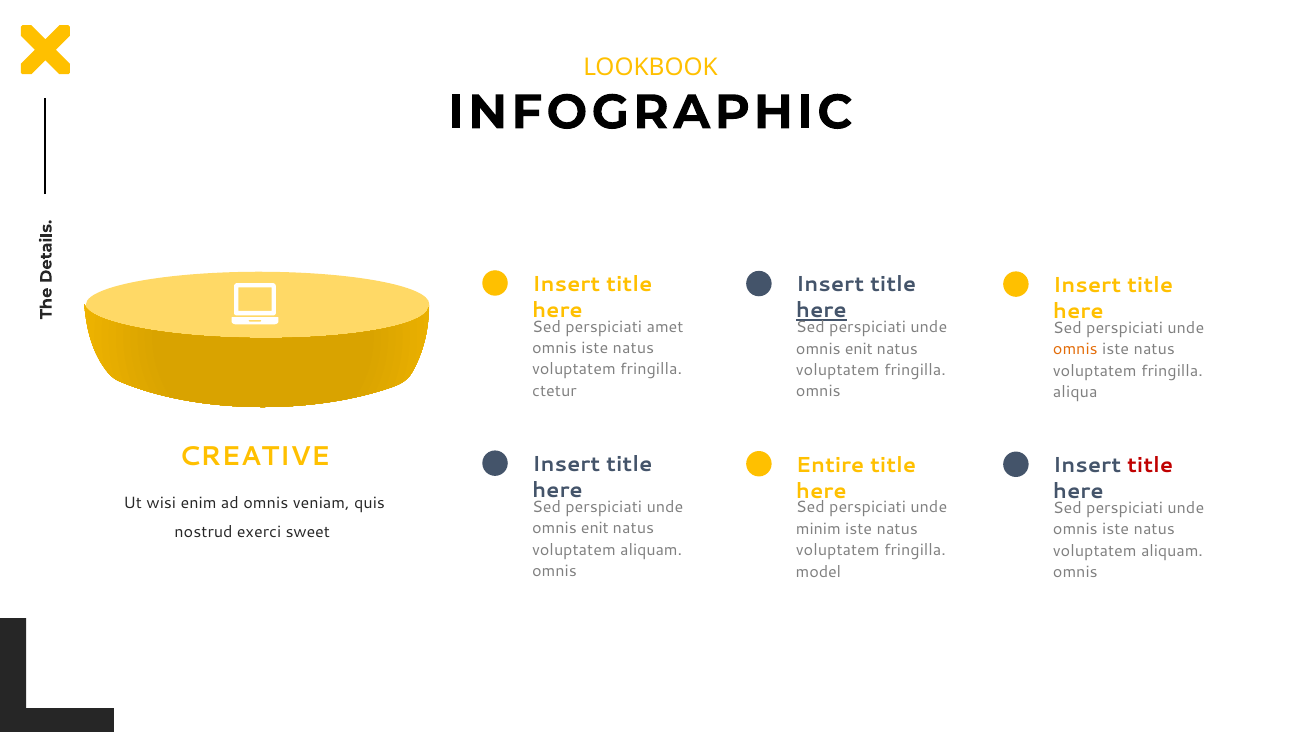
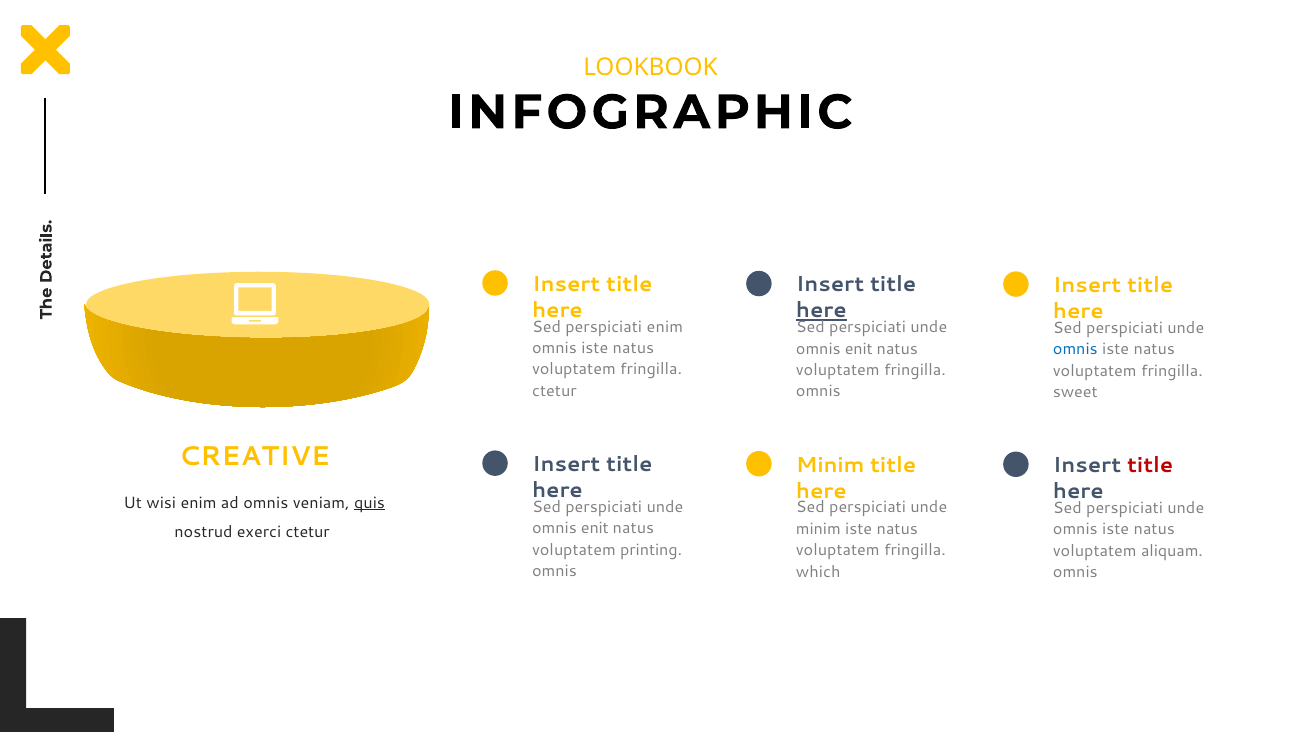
perspiciati amet: amet -> enim (665, 327)
omnis colour: orange -> blue (1075, 349)
aliqua: aliqua -> sweet (1075, 392)
Entire: Entire -> Minim (830, 465)
quis underline: none -> present (370, 503)
exerci sweet: sweet -> ctetur (308, 532)
aliquam: aliquam -> printing (651, 550)
model: model -> which (818, 572)
